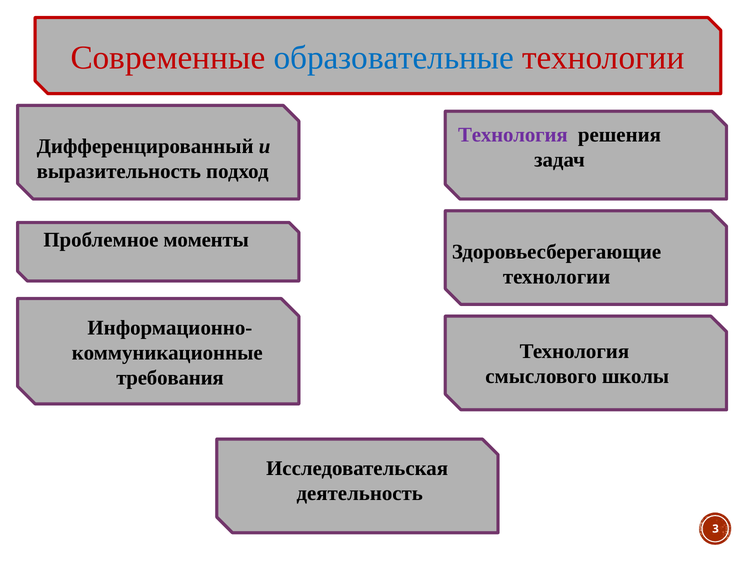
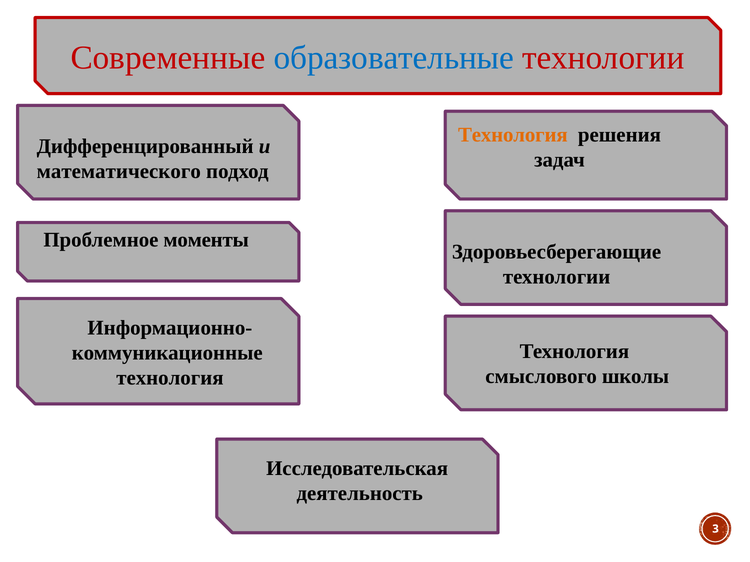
Технология colour: purple -> orange (513, 135)
выразительность: выразительность -> математического (119, 172)
требования: требования -> технология (170, 378)
